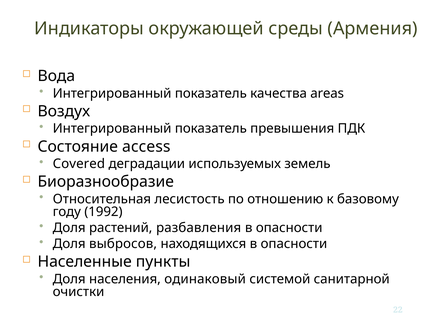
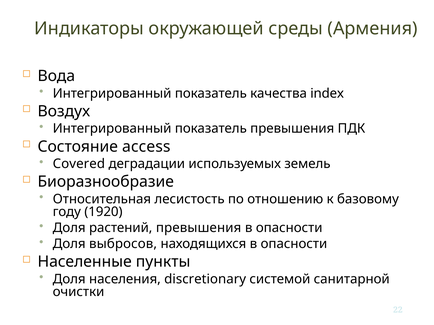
areas: areas -> index (327, 93)
1992: 1992 -> 1920 (103, 212)
растений разбавления: разбавления -> превышения (199, 228)
одинаковый: одинаковый -> discretionary (205, 280)
